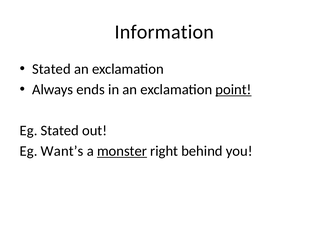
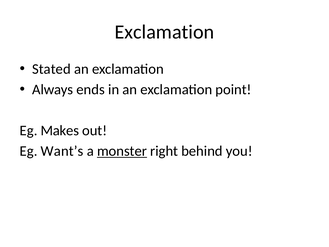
Information: Information -> Exclamation (164, 32)
point underline: present -> none (233, 89)
Eg Stated: Stated -> Makes (60, 130)
